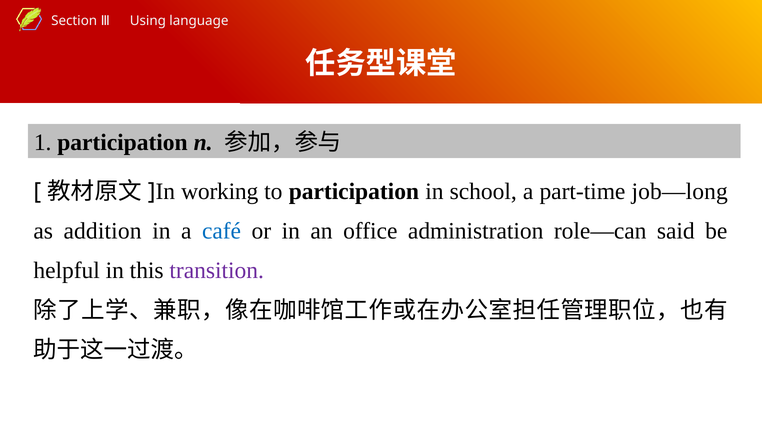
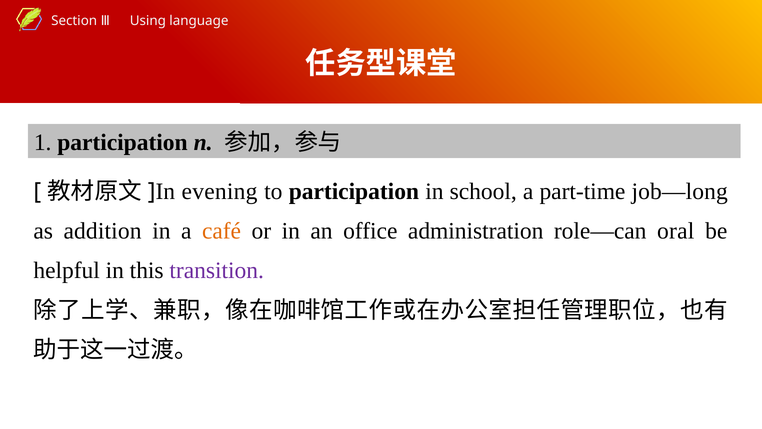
working: working -> evening (220, 191)
café colour: blue -> orange (222, 231)
said: said -> oral (676, 231)
